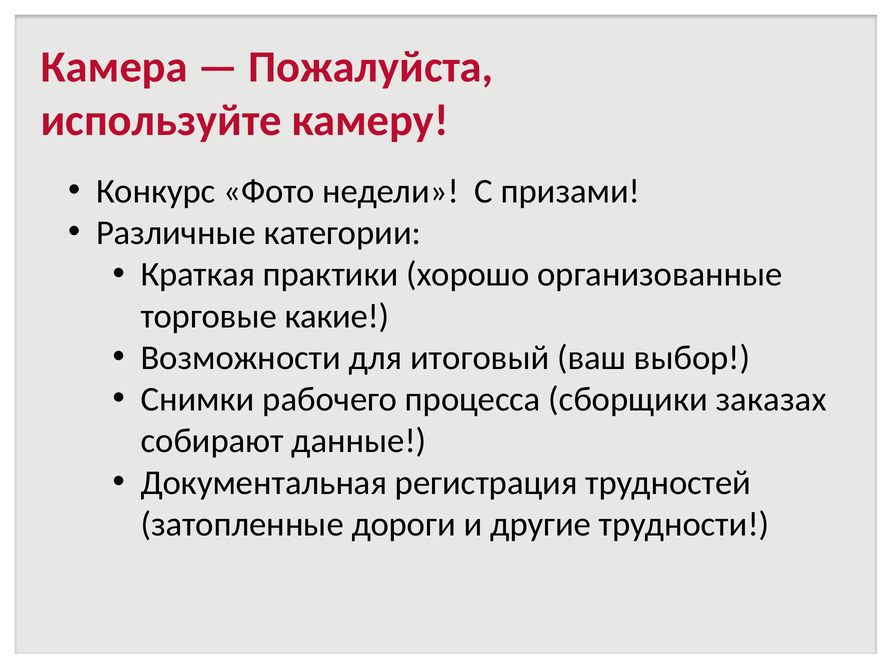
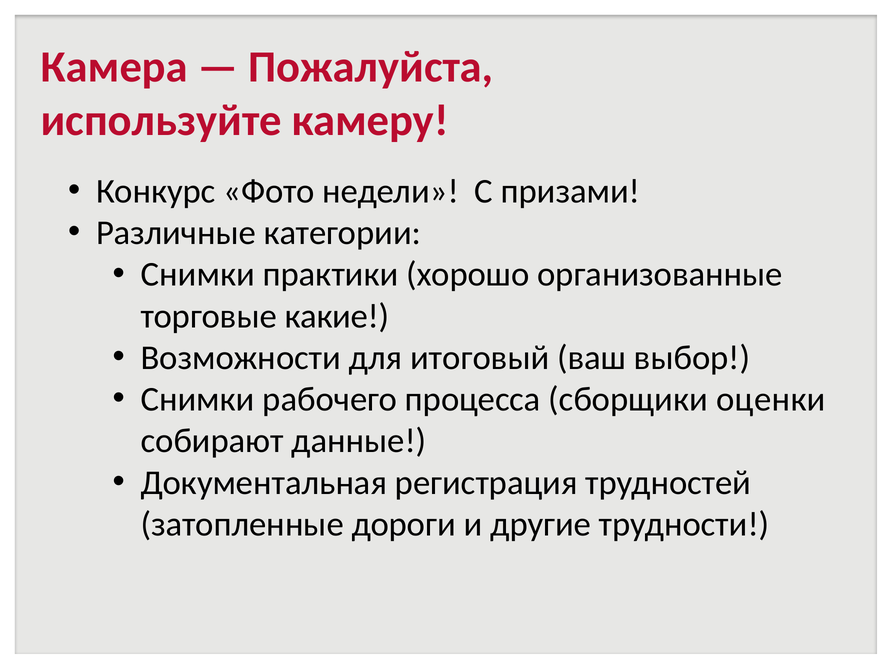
Краткая: Краткая -> Снимки (198, 274)
заказах: заказах -> оценки (771, 399)
